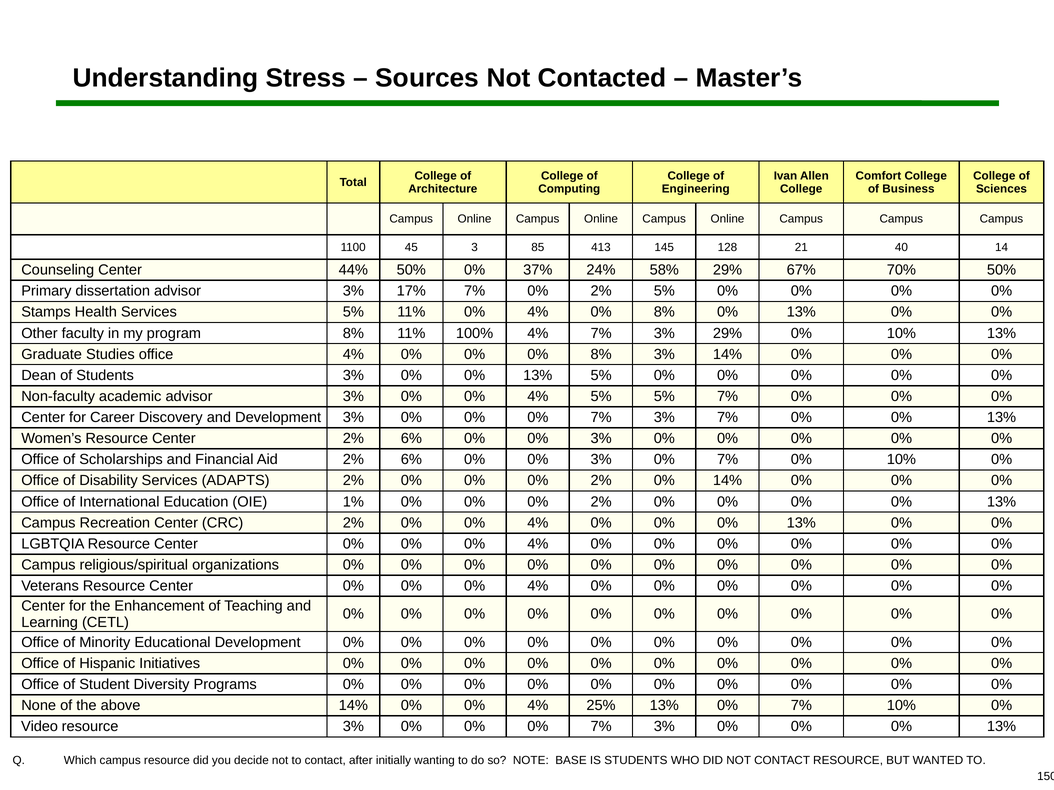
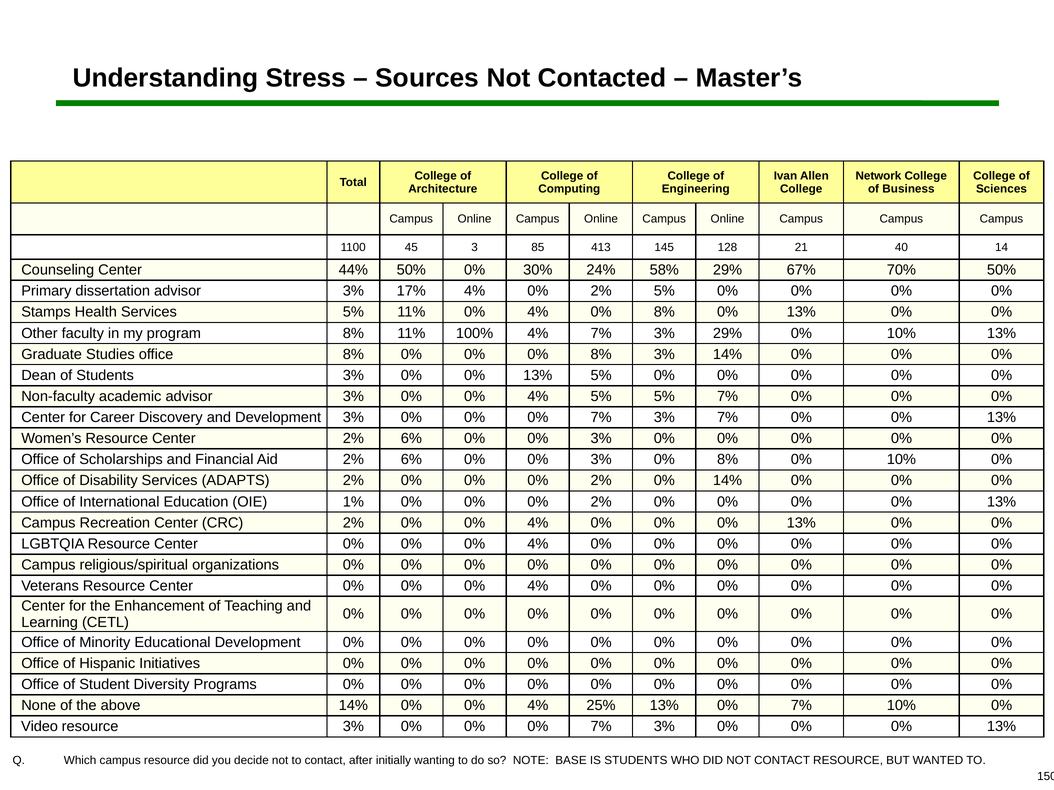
Comfort: Comfort -> Network (878, 176)
37%: 37% -> 30% (538, 270)
17% 7%: 7% -> 4% (475, 291)
office 4%: 4% -> 8% (353, 354)
3% 0% 7%: 7% -> 8% (728, 460)
